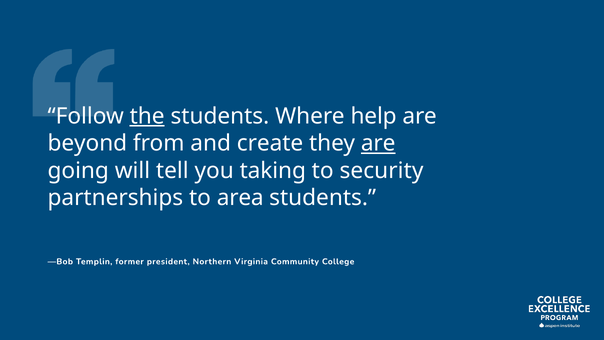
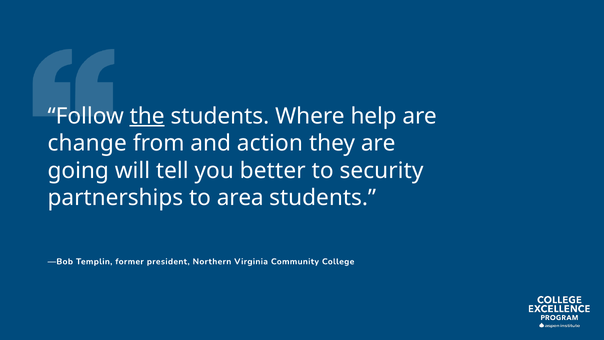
beyond: beyond -> change (87, 143)
create: create -> action (270, 143)
are underline: present -> none (378, 143)
taking: taking -> better (273, 170)
